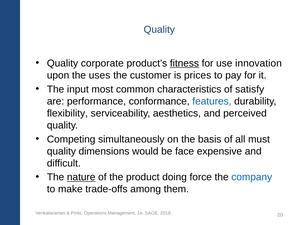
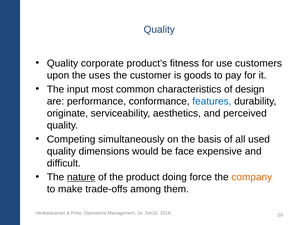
fitness underline: present -> none (184, 63)
innovation: innovation -> customers (259, 63)
prices: prices -> goods (198, 75)
satisfy: satisfy -> design (250, 89)
flexibility: flexibility -> originate (67, 114)
must: must -> used (259, 140)
company colour: blue -> orange (252, 178)
